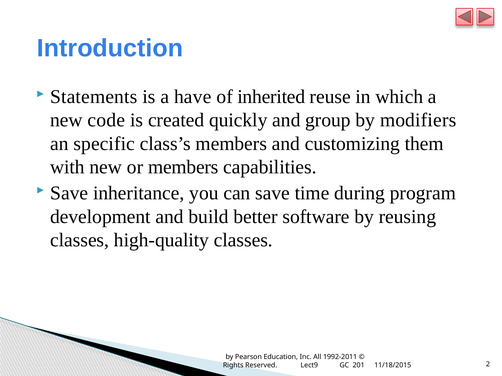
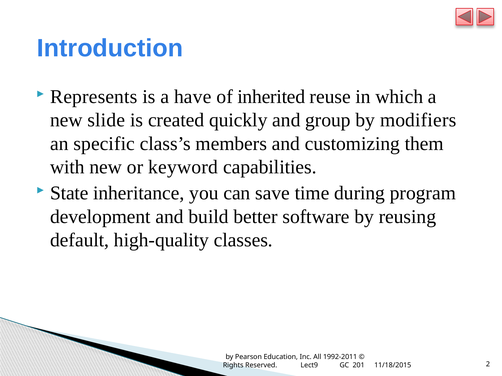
Statements: Statements -> Represents (94, 97)
code: code -> slide (106, 120)
or members: members -> keyword (183, 167)
Save: Save -> State (69, 193)
classes: classes -> default (80, 240)
